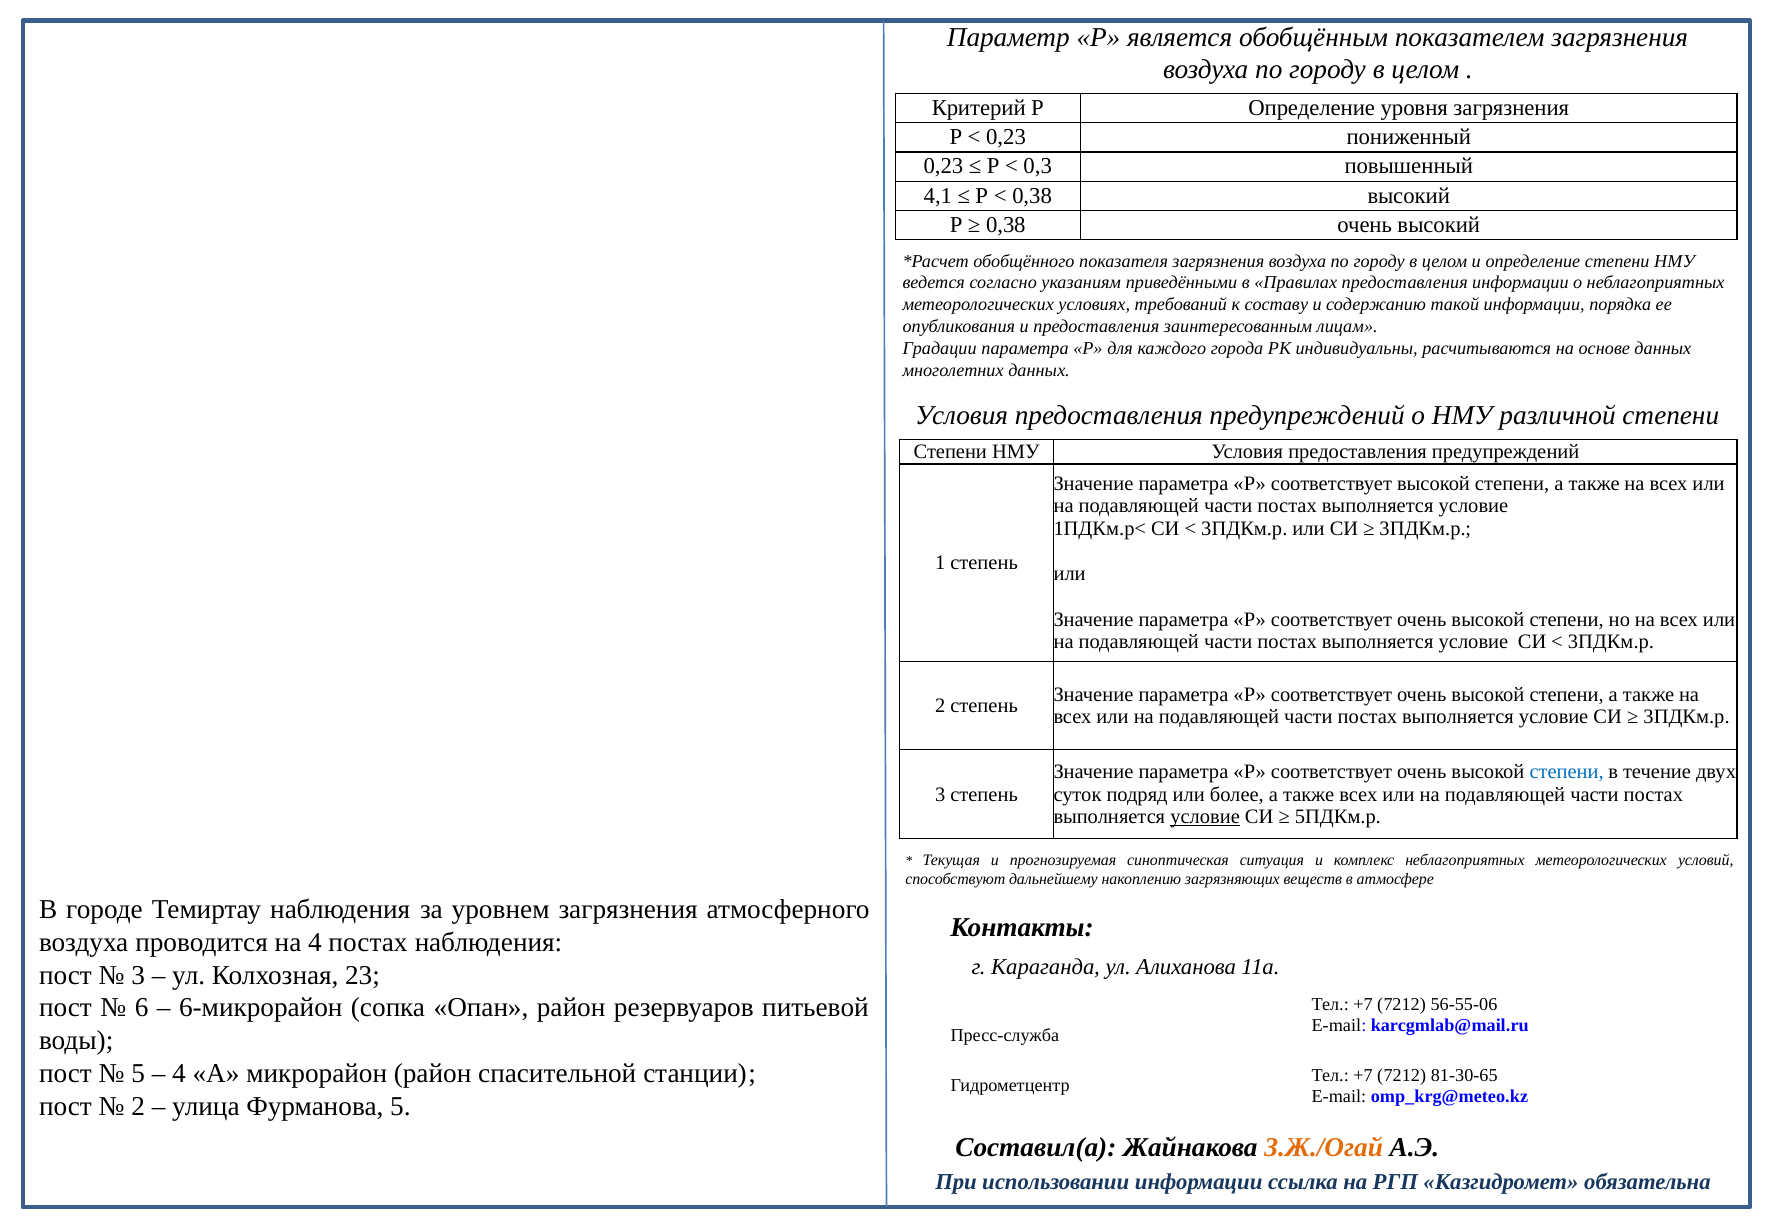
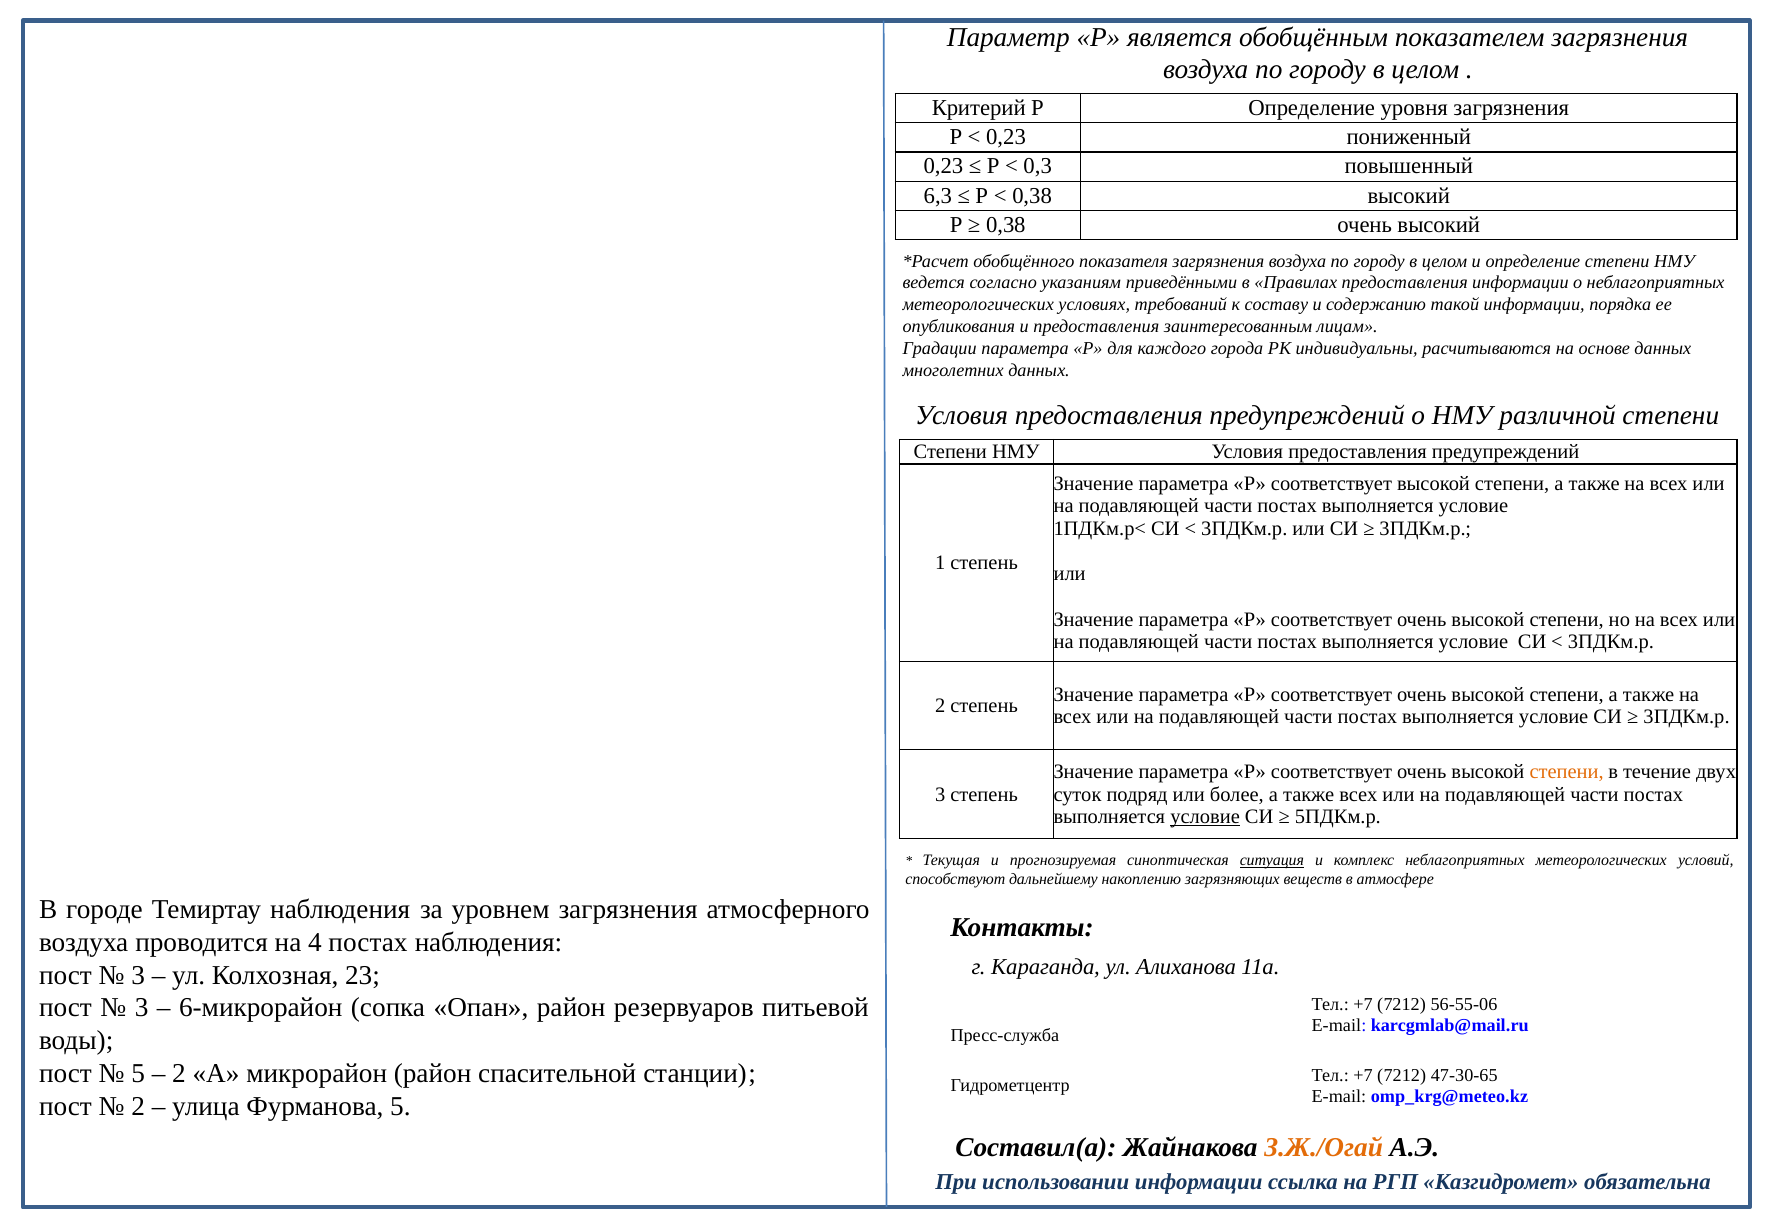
4,1: 4,1 -> 6,3 (938, 196)
степени colour: blue -> orange (1567, 771)
ситуация underline: none -> present (1272, 860)
6: 6 -> 3 (142, 1007)
4: 4 -> 2 (179, 1073)
81-30-65: 81-30-65 -> 47-30-65 (1464, 1075)
